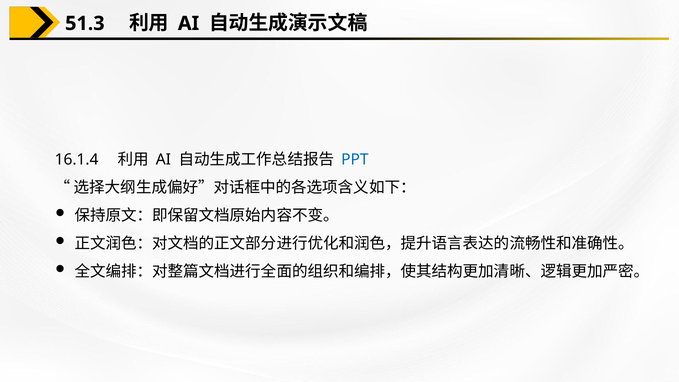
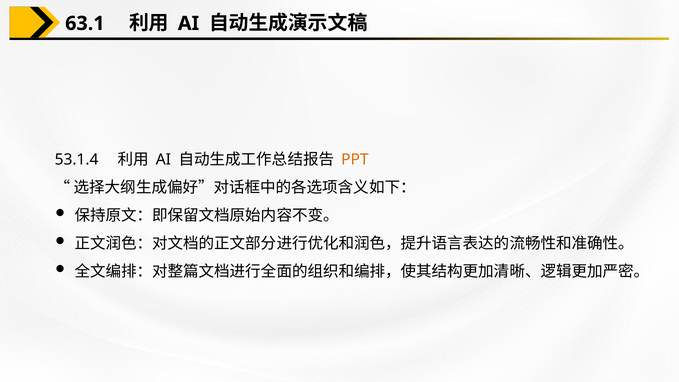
51.3: 51.3 -> 63.1 (85, 23)
16.1.4: 16.1.4 -> 53.1.4 (77, 160)
PPT colour: blue -> orange (355, 160)
